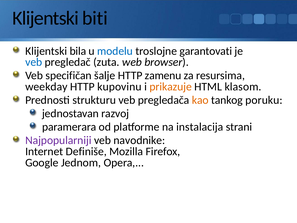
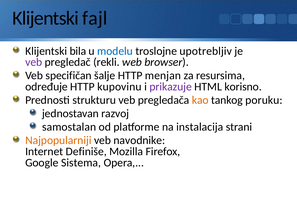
biti: biti -> fajl (95, 18)
garantovati: garantovati -> upotrebljiv (206, 51)
veb colour: blue -> purple (34, 62)
zuta: zuta -> rekli (106, 62)
zamenu: zamenu -> menjan (163, 75)
weekday: weekday -> određuje (46, 87)
prikazuje colour: orange -> purple (171, 87)
klasom: klasom -> korisno (243, 87)
paramerara: paramerara -> samostalan (69, 127)
Najpopularniji colour: purple -> orange (58, 140)
Jednom: Jednom -> Sistema (81, 162)
